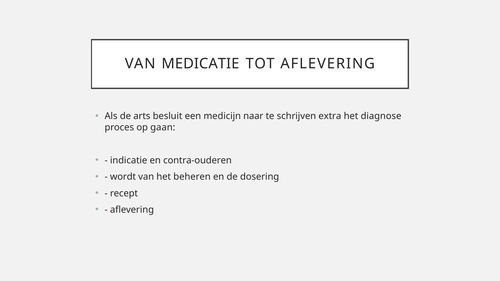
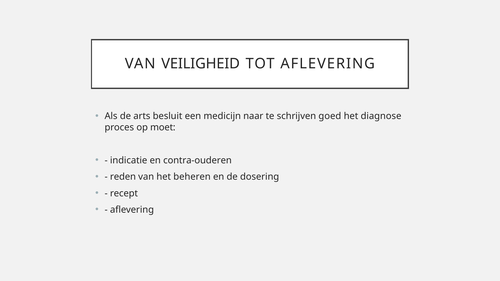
MEDICATIE: MEDICATIE -> VEILIGHEID (201, 64)
extra: extra -> goed (330, 116)
gaan: gaan -> moet (163, 128)
wordt: wordt -> reden (123, 177)
